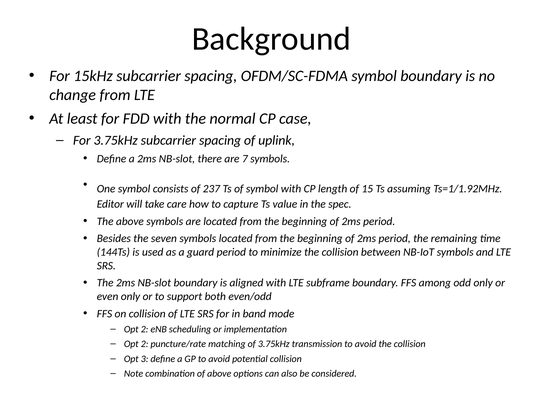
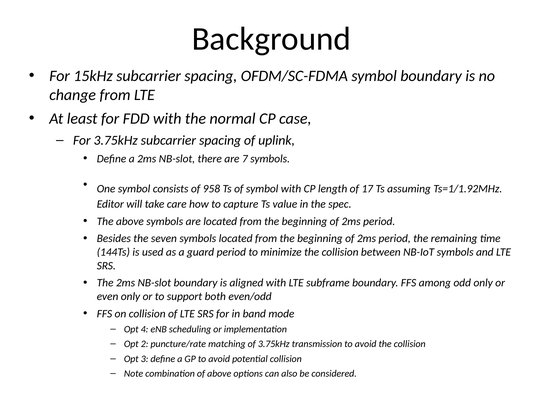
237: 237 -> 958 (211, 189)
15: 15 -> 17 (367, 189)
2: 2 -> 4 (145, 329)
